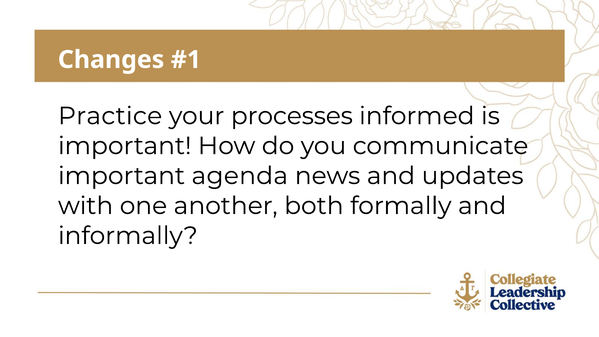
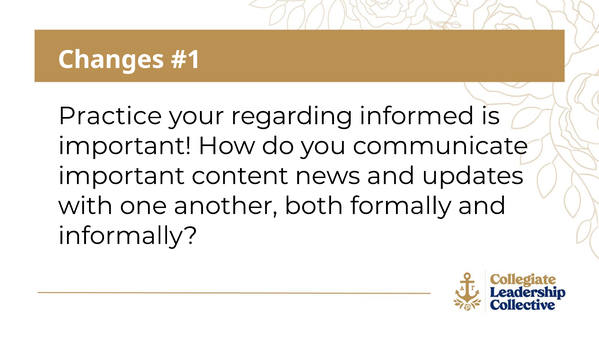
processes: processes -> regarding (292, 116)
agenda: agenda -> content (240, 176)
